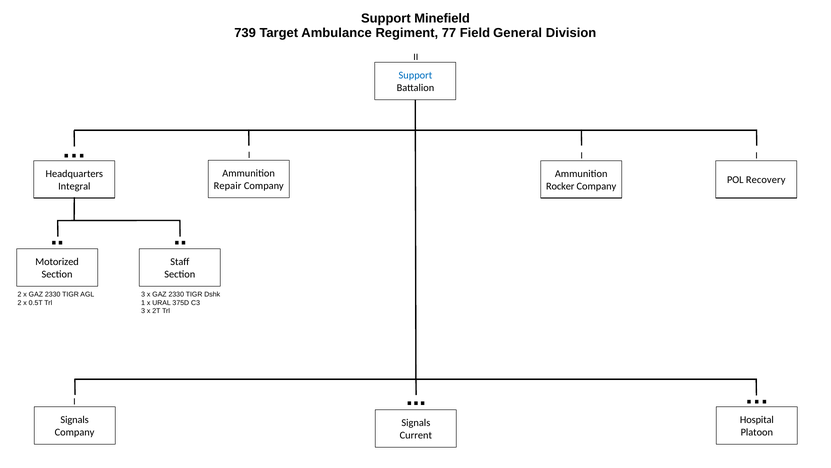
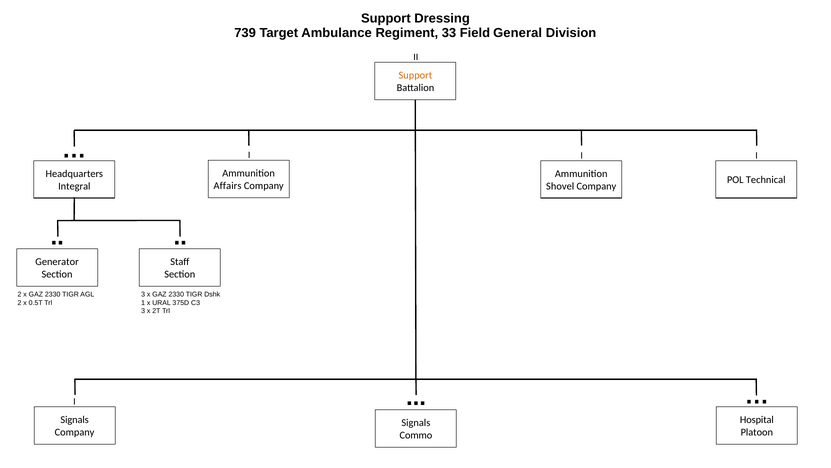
Minefield: Minefield -> Dressing (442, 19)
77: 77 -> 33 (449, 33)
Support colour: blue -> orange (415, 75)
Recovery: Recovery -> Technical (766, 180)
Repair: Repair -> Affairs (228, 186)
Rocker: Rocker -> Shovel (560, 186)
Motorized: Motorized -> Generator (57, 262)
Current: Current -> Commo (416, 435)
